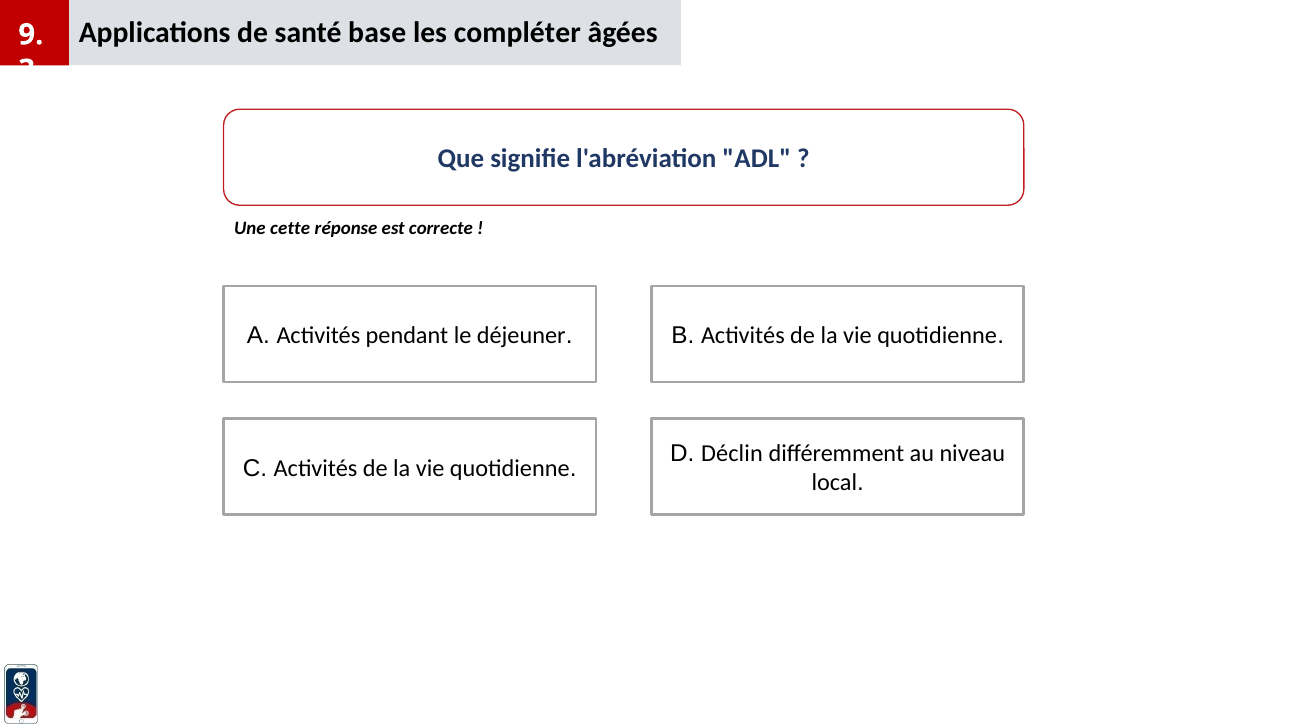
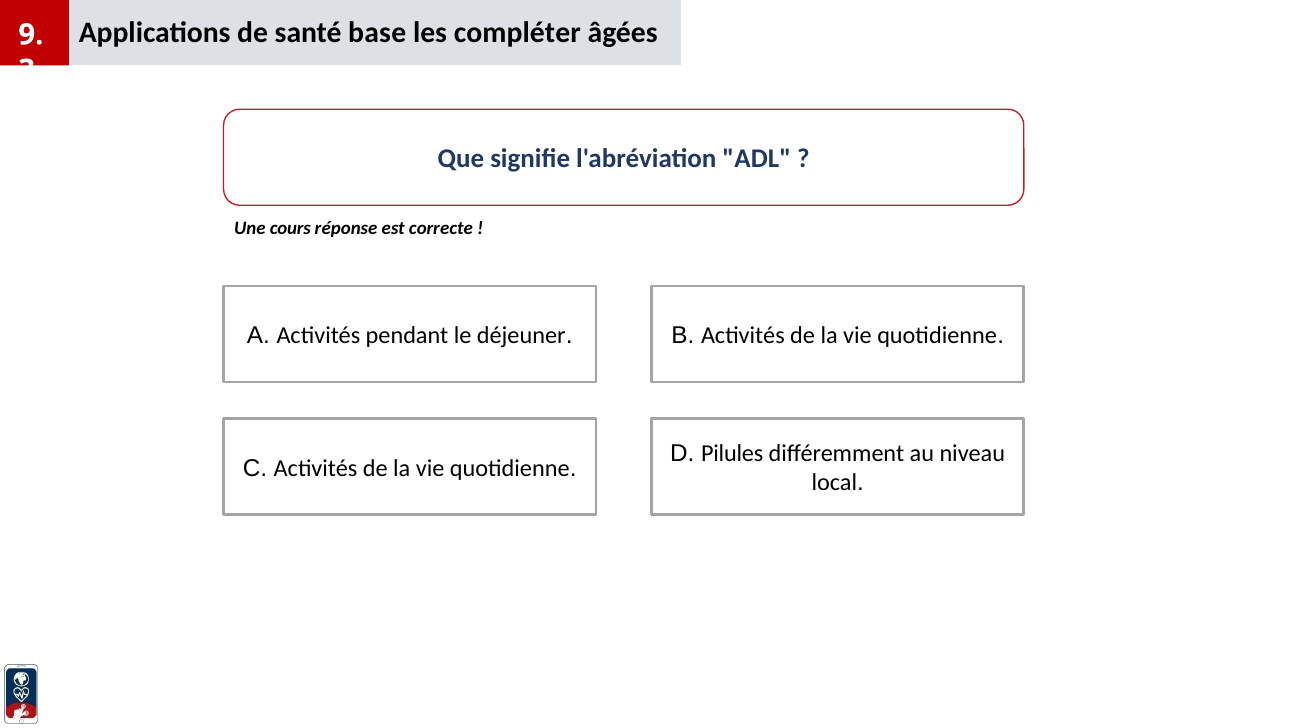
cette: cette -> cours (290, 229)
Déclin: Déclin -> Pilules (732, 454)
